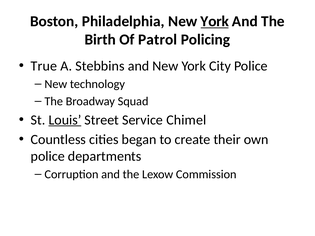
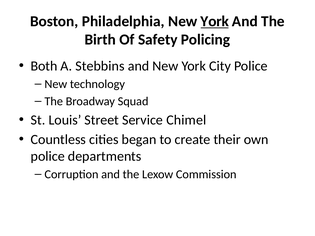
Patrol: Patrol -> Safety (158, 40)
True: True -> Both (44, 66)
Louis underline: present -> none (65, 120)
